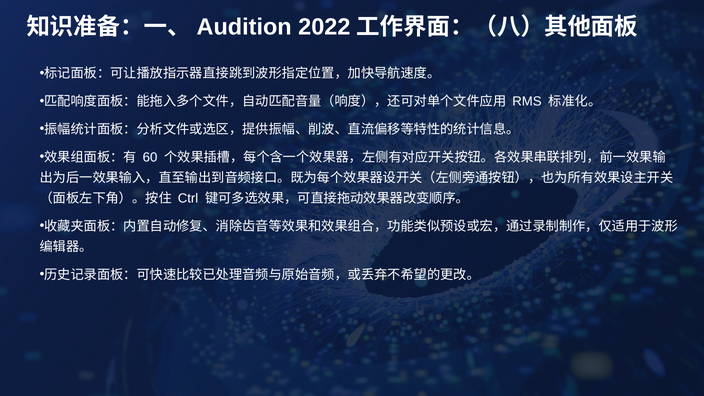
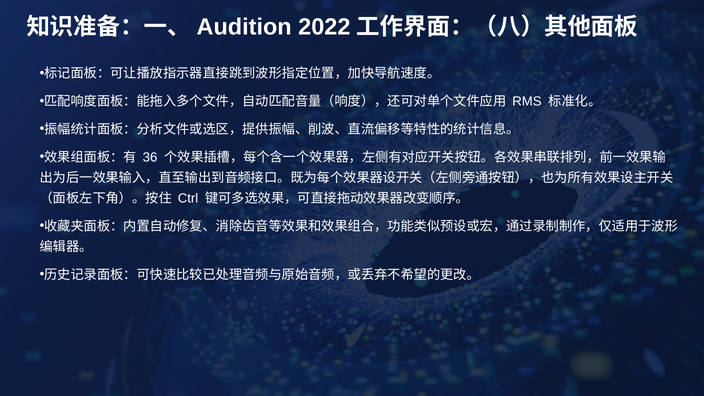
60: 60 -> 36 (150, 157)
